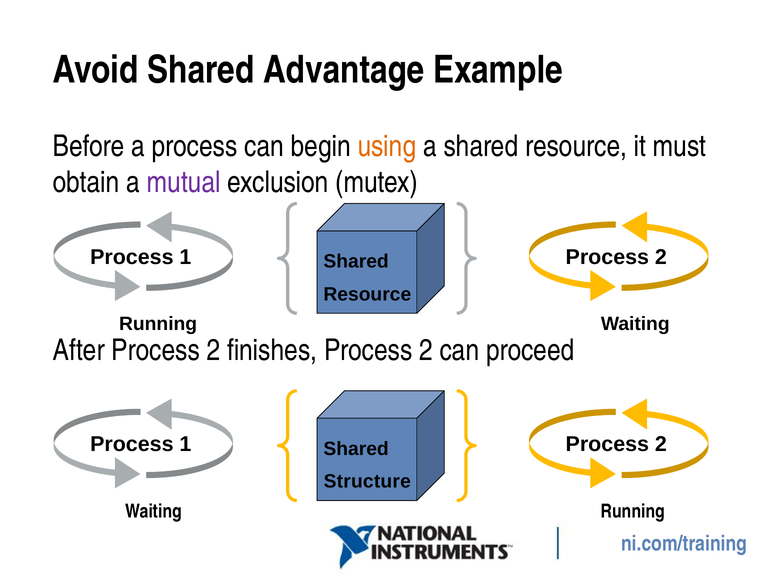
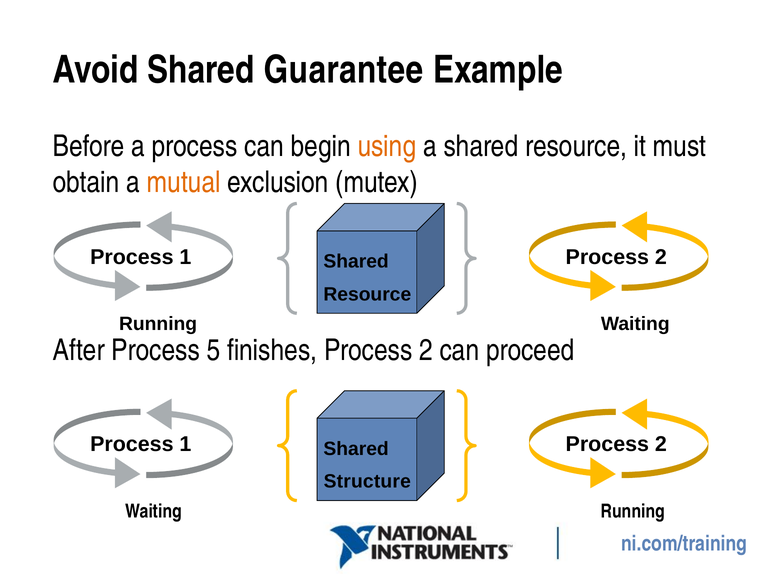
Advantage: Advantage -> Guarantee (344, 70)
mutual colour: purple -> orange (184, 182)
After Process 2: 2 -> 5 (213, 350)
